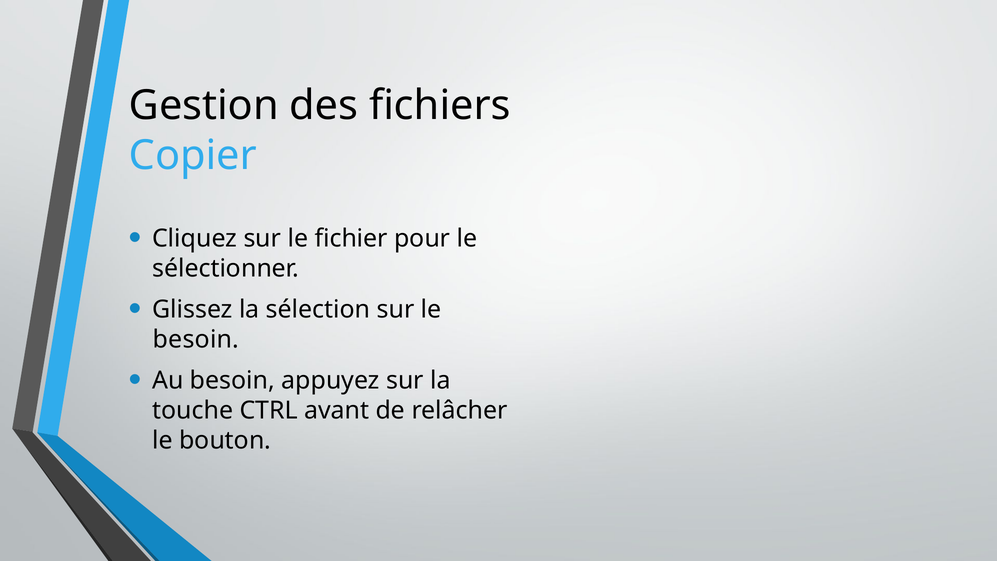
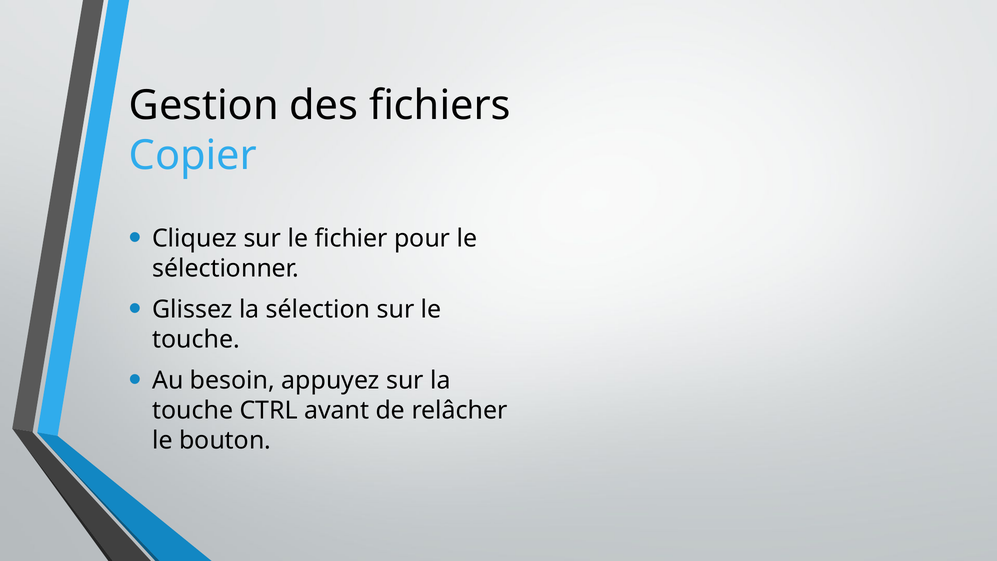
besoin: besoin -> touche (196, 339)
